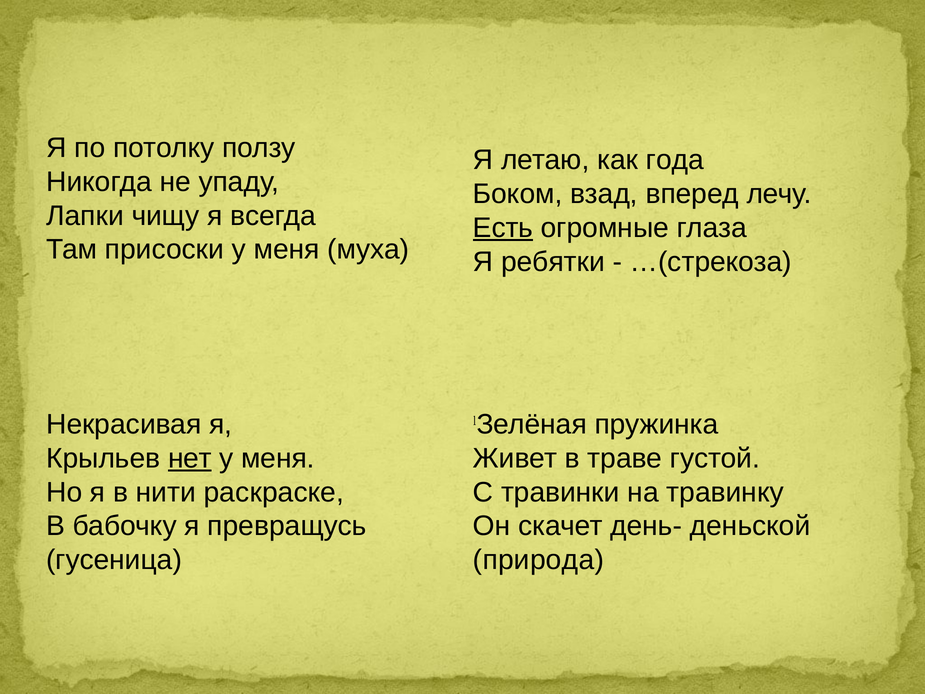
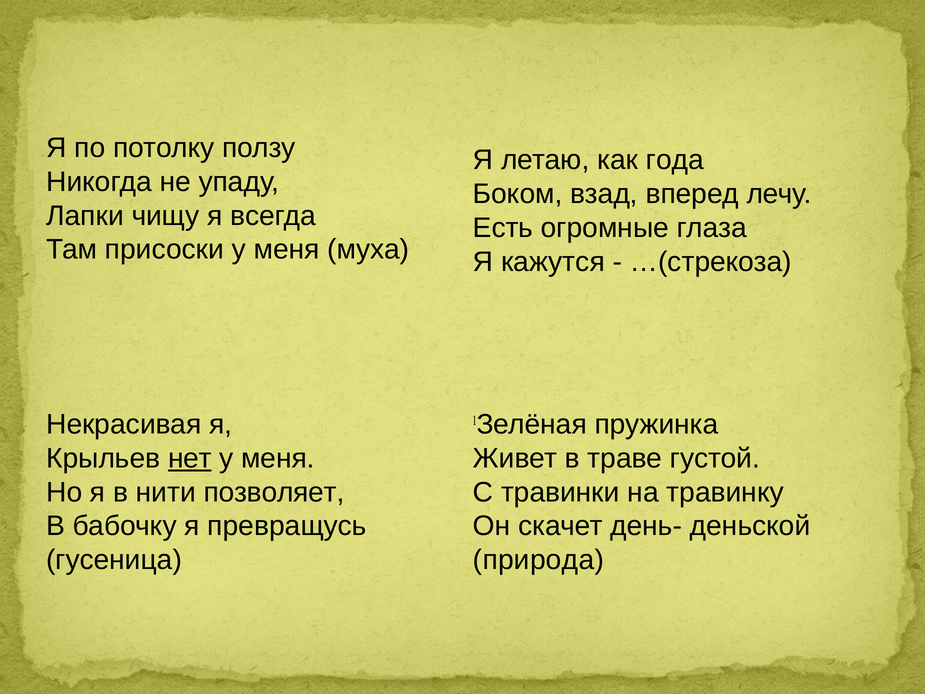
Есть underline: present -> none (503, 228)
ребятки: ребятки -> кажутся (553, 262)
раскраске: раскраске -> позволяет (274, 492)
